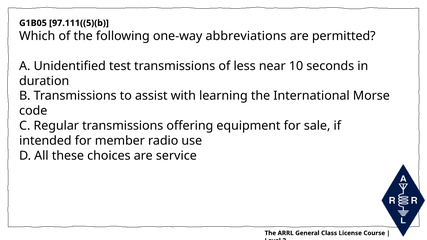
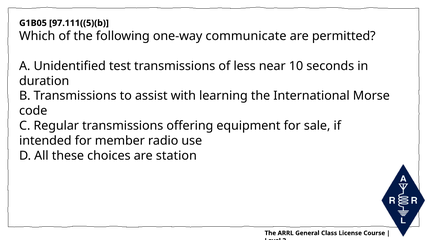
abbreviations: abbreviations -> communicate (246, 36)
service: service -> station (176, 156)
